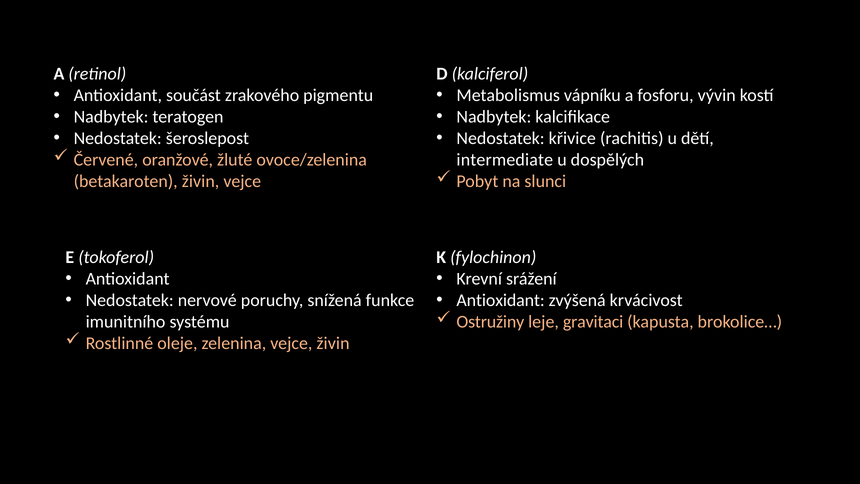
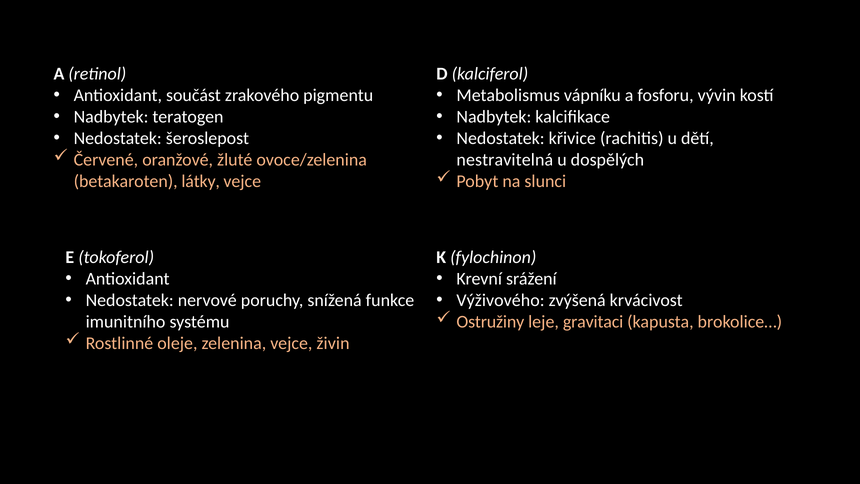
intermediate: intermediate -> nestravitelná (505, 160)
betakaroten živin: živin -> látky (201, 181)
Antioxidant: Antioxidant -> Výživového (501, 300)
